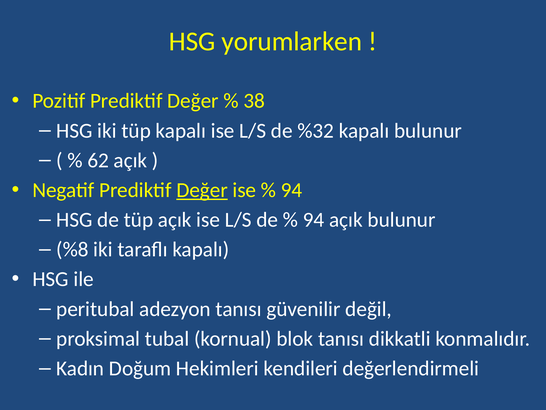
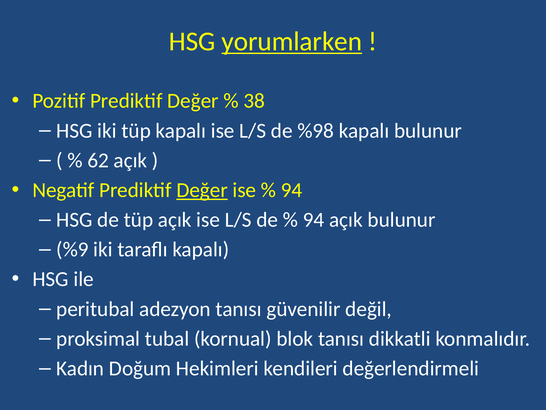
yorumlarken underline: none -> present (292, 42)
%32: %32 -> %98 (316, 131)
%8: %8 -> %9 (72, 249)
